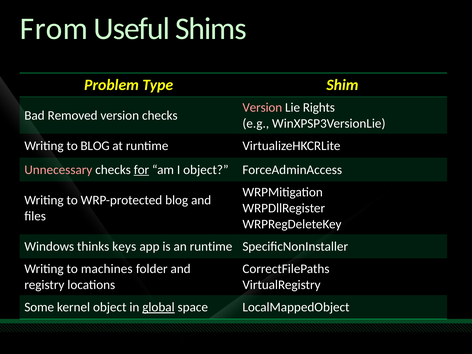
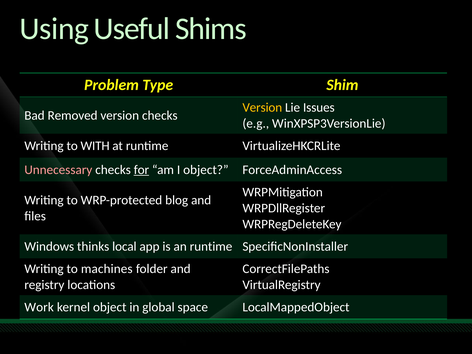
From: From -> Using (54, 29)
Version colour: pink -> yellow (262, 107)
Rights: Rights -> Issues (319, 107)
to BLOG: BLOG -> WITH (95, 146)
keys: keys -> local (124, 246)
Some: Some -> Work (39, 307)
global underline: present -> none (158, 307)
